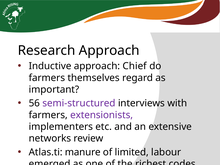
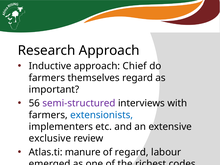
extensionists colour: purple -> blue (102, 115)
networks: networks -> exclusive (50, 138)
of limited: limited -> regard (132, 152)
